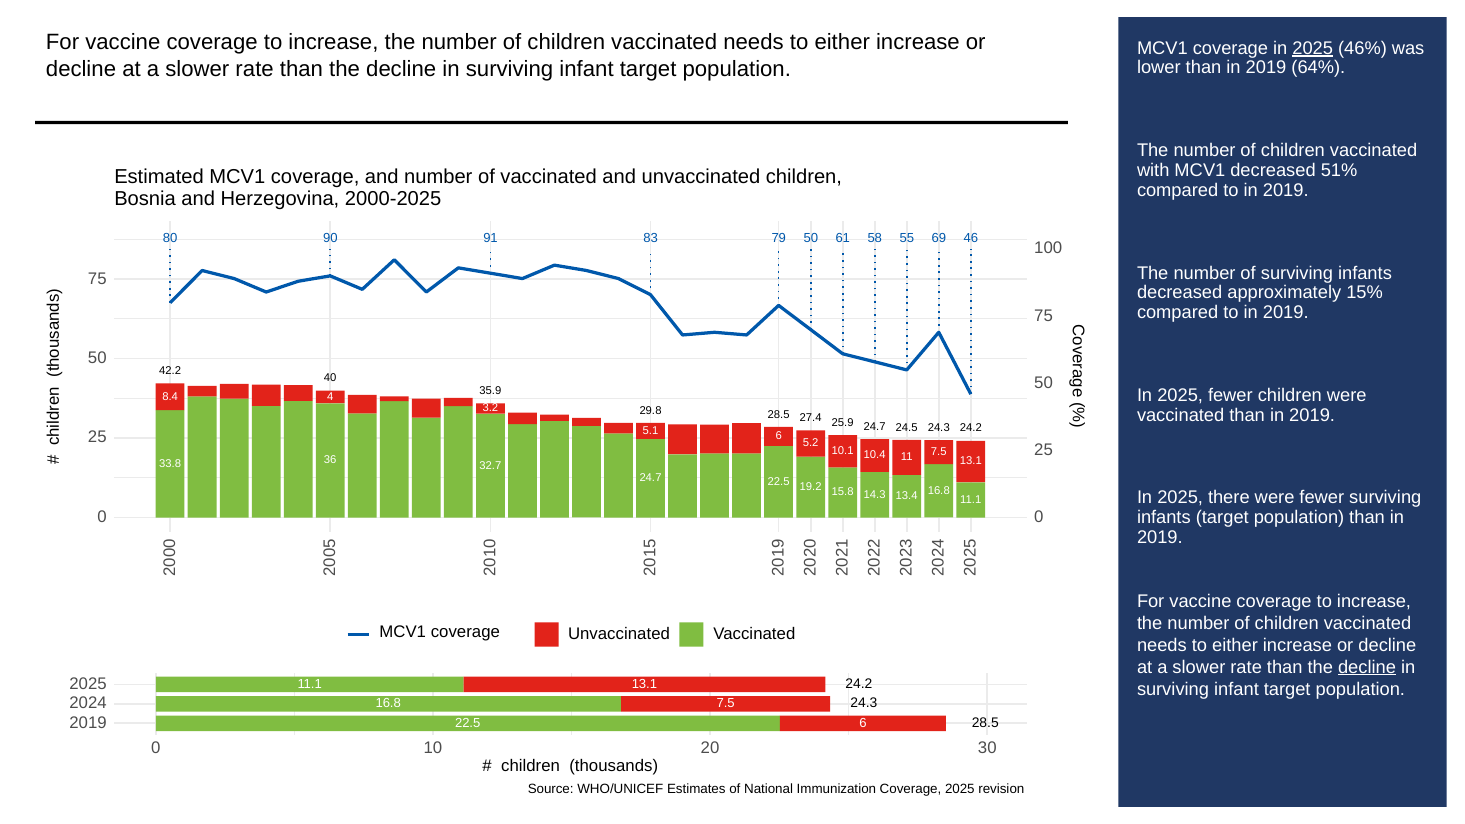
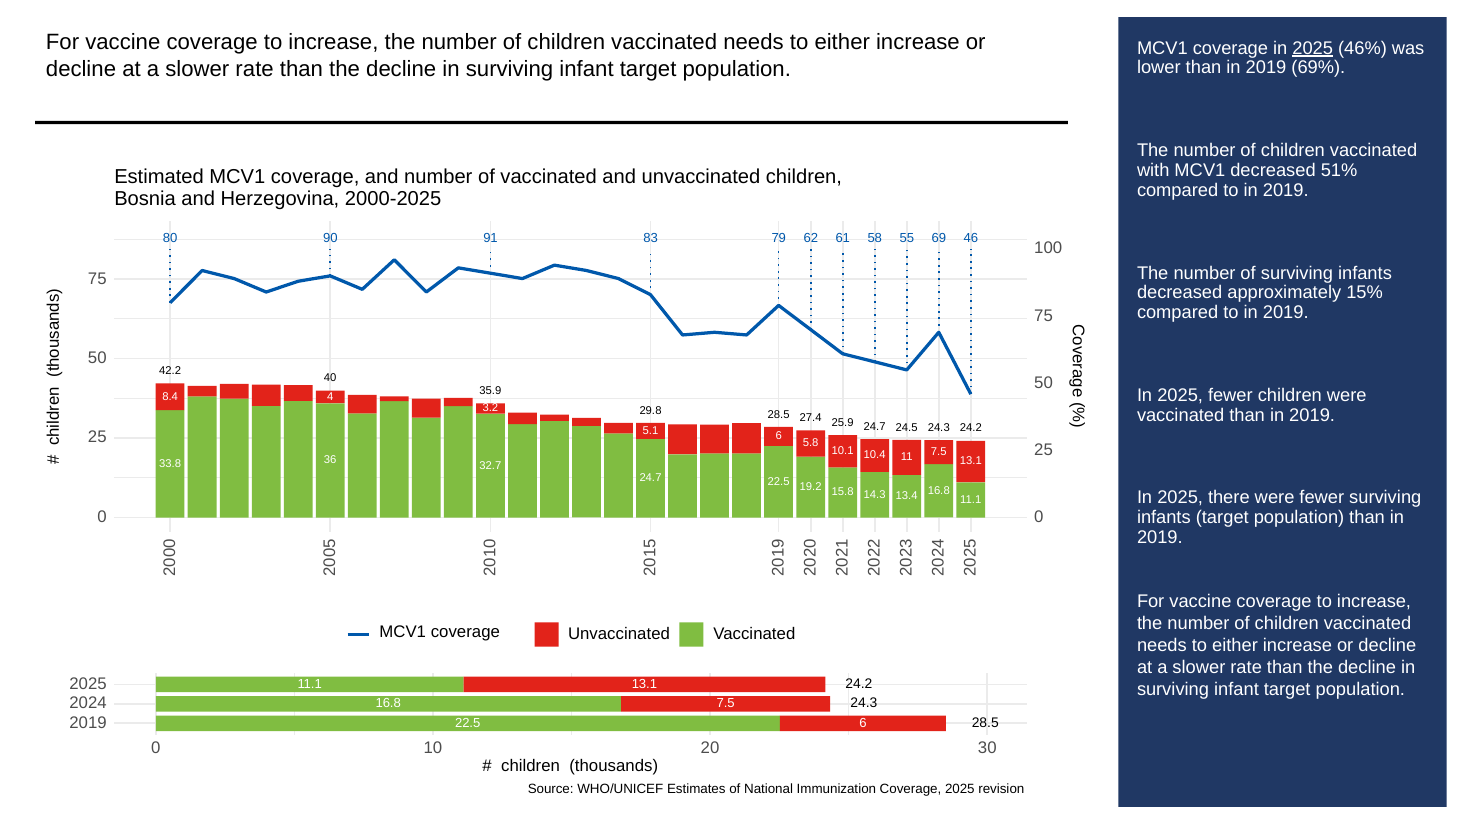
64%: 64% -> 69% (1318, 68)
79 50: 50 -> 62 (811, 238)
5.2: 5.2 -> 5.8 (811, 443)
decline underline: present -> none (1367, 667)
